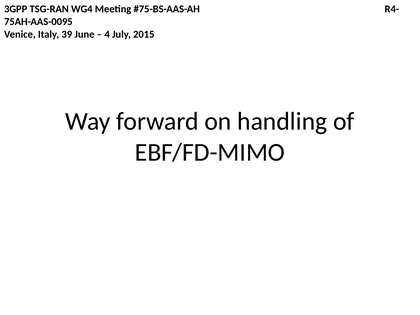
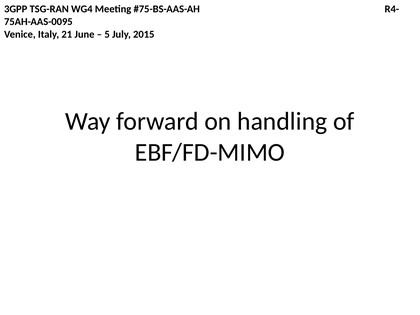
39: 39 -> 21 (67, 34)
4: 4 -> 5 (107, 34)
